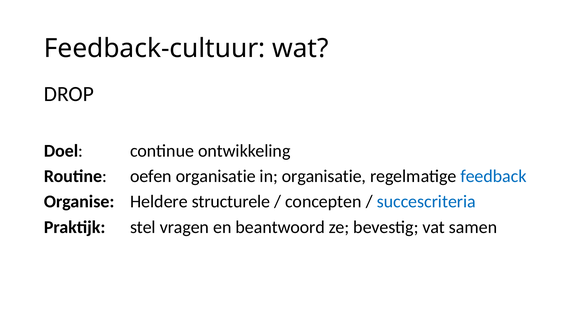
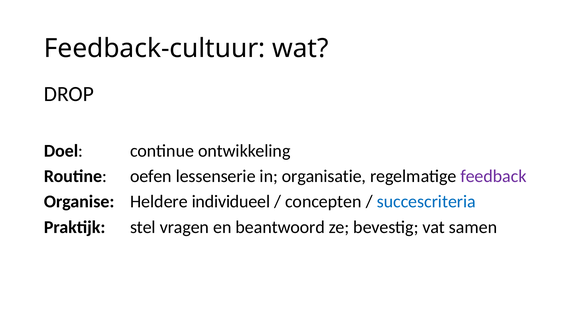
oefen organisatie: organisatie -> lessenserie (216, 176)
feedback colour: blue -> purple (493, 176)
structurele: structurele -> individueel (231, 201)
